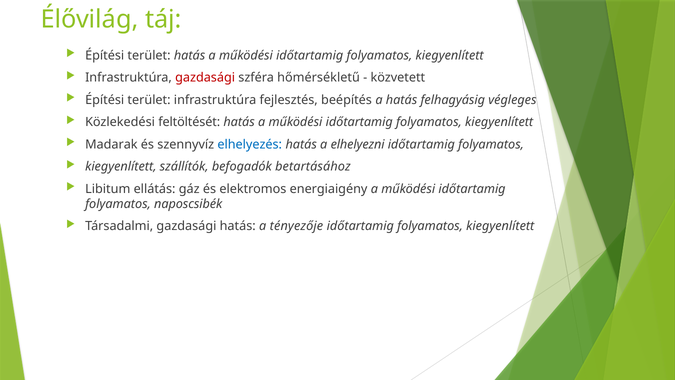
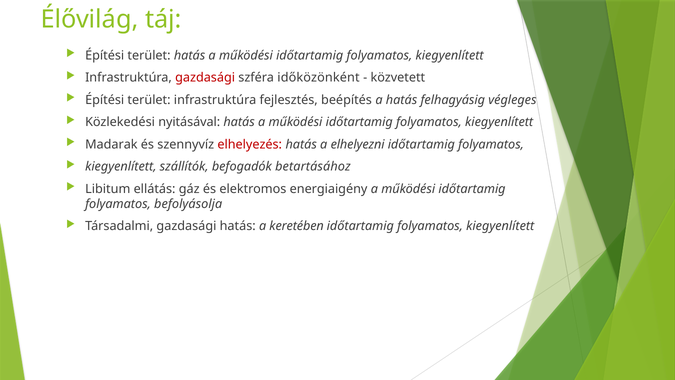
hőmérsékletű: hőmérsékletű -> időközönként (318, 78)
feltöltését: feltöltését -> nyitásával (189, 122)
elhelyezés colour: blue -> red (250, 144)
naposcsibék: naposcsibék -> befolyásolja (188, 204)
tényezője: tényezője -> keretében (297, 226)
